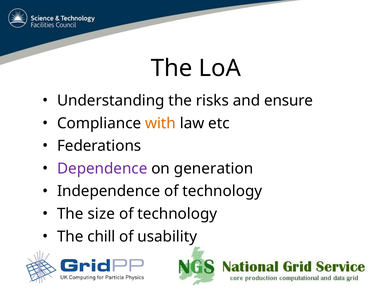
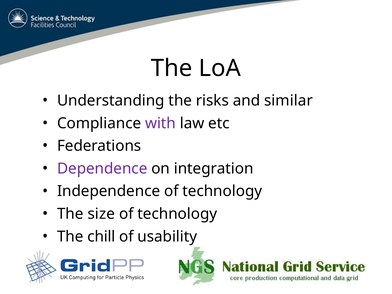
ensure: ensure -> similar (288, 101)
with colour: orange -> purple (161, 123)
generation: generation -> integration (214, 169)
